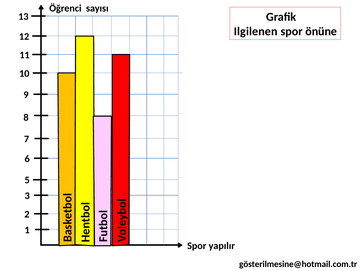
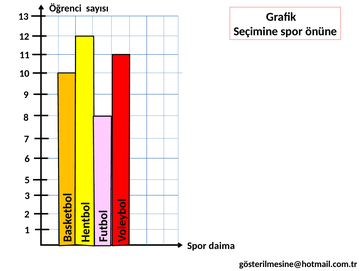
Ilgilenen: Ilgilenen -> Seçimine (256, 32)
yapılır: yapılır -> daima (222, 246)
